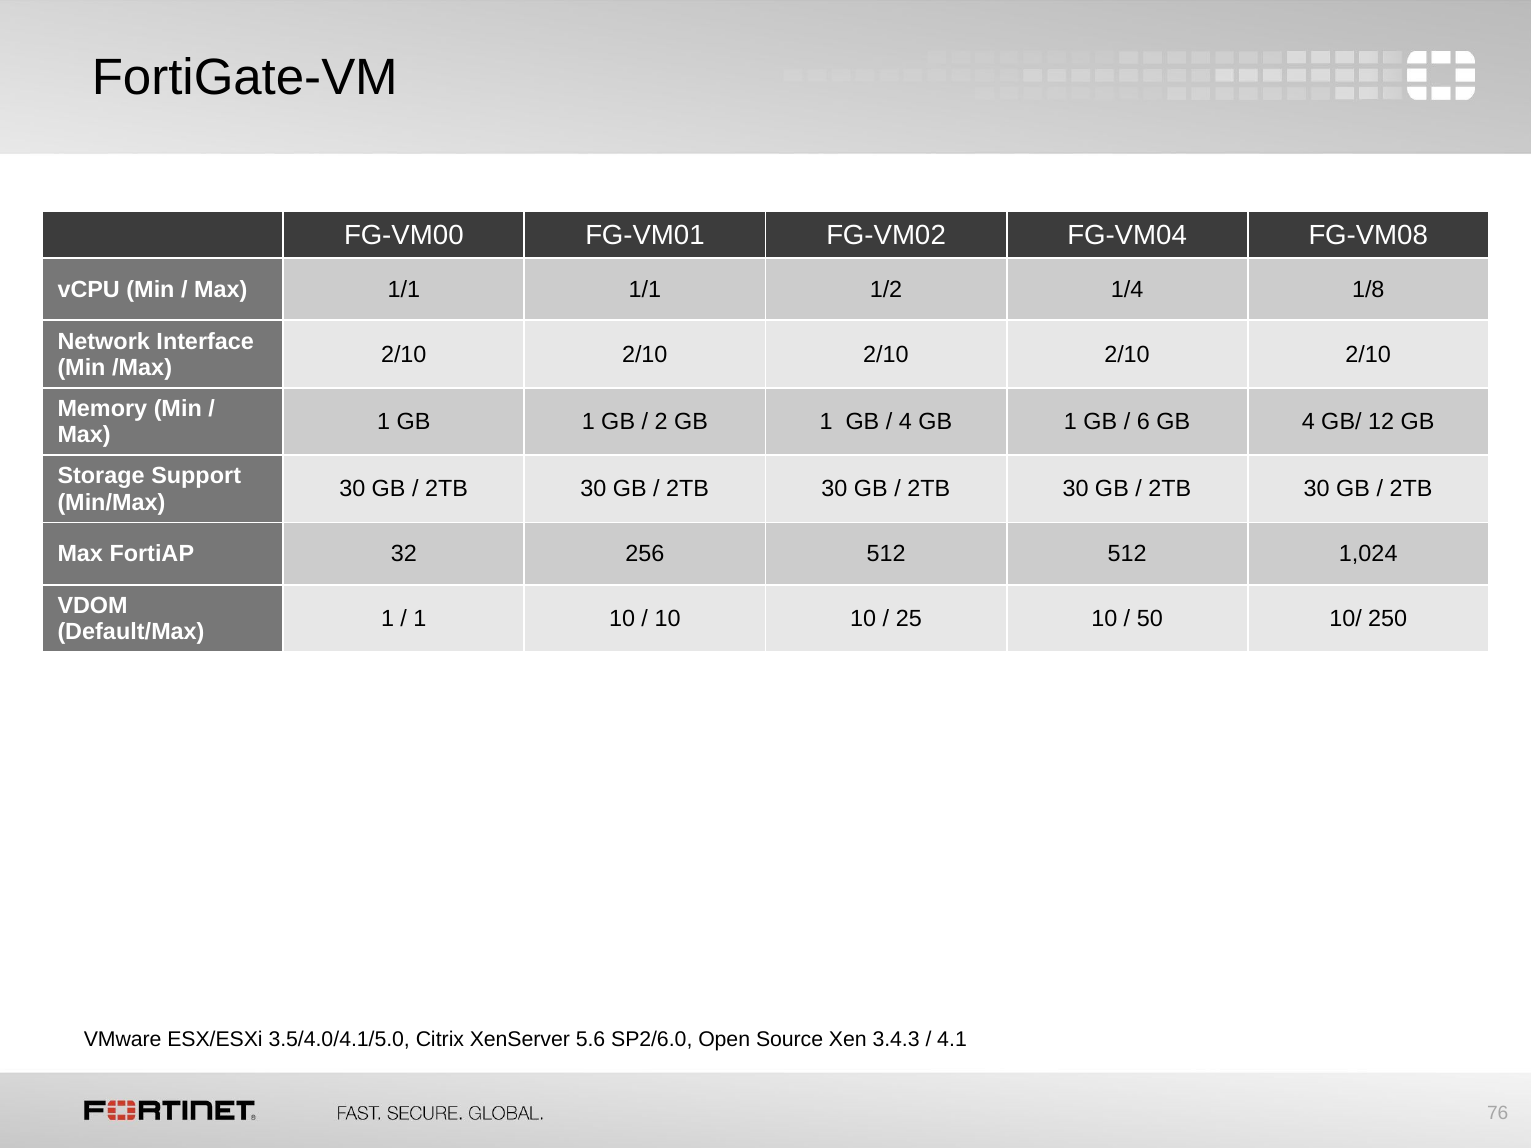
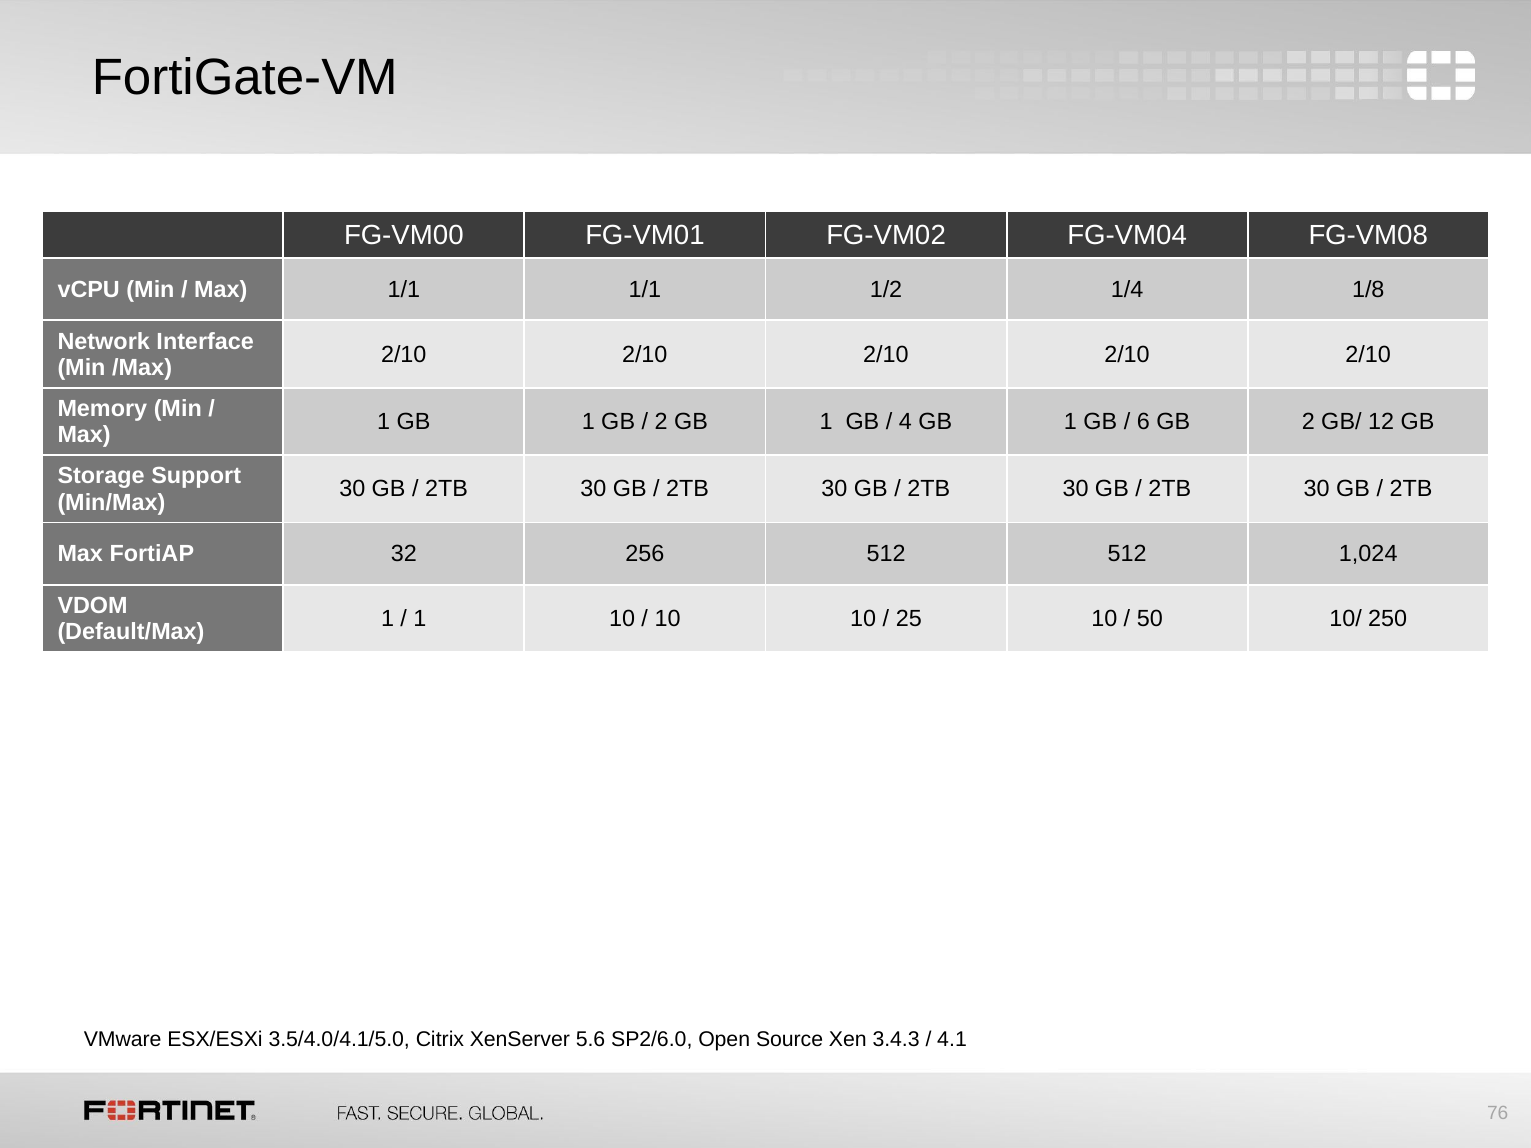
GB 4: 4 -> 2 (1308, 422)
